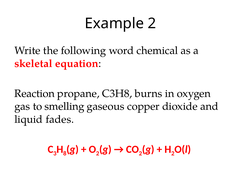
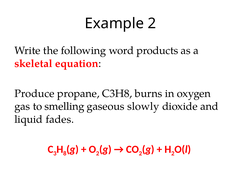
chemical: chemical -> products (157, 51)
Reaction: Reaction -> Produce (34, 93)
copper: copper -> slowly (143, 106)
